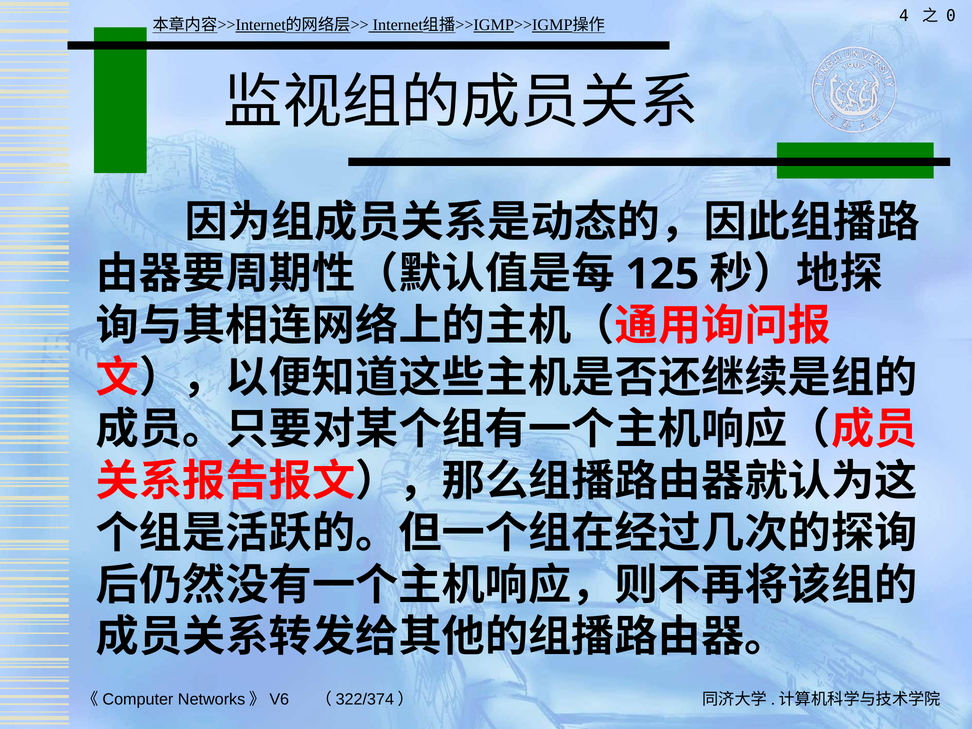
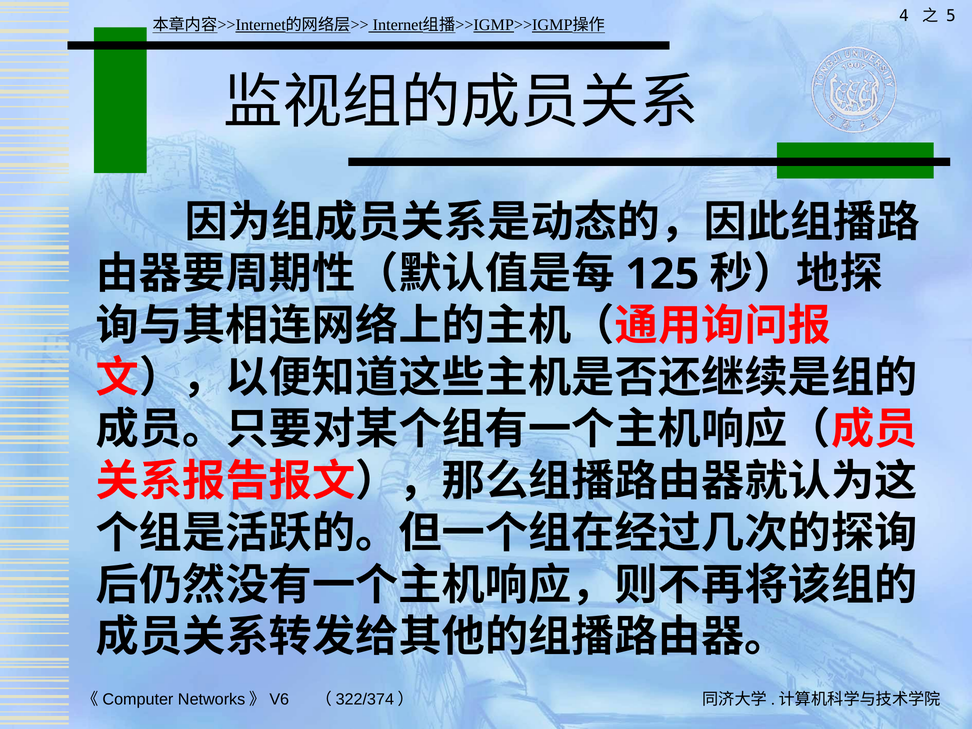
0: 0 -> 5 (951, 16)
